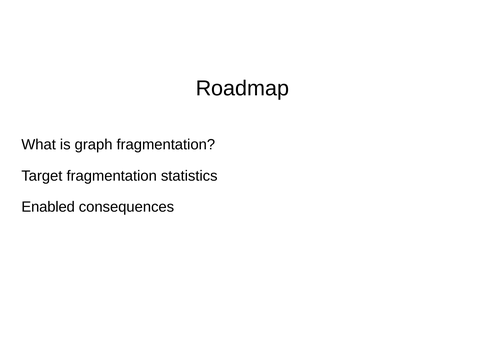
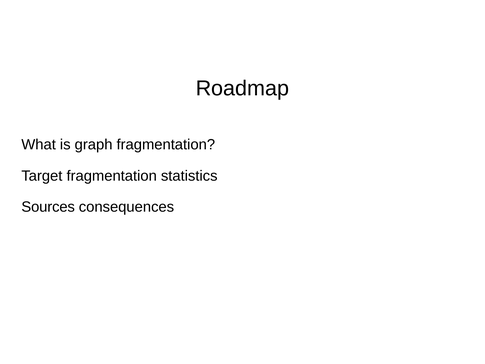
Enabled: Enabled -> Sources (48, 207)
